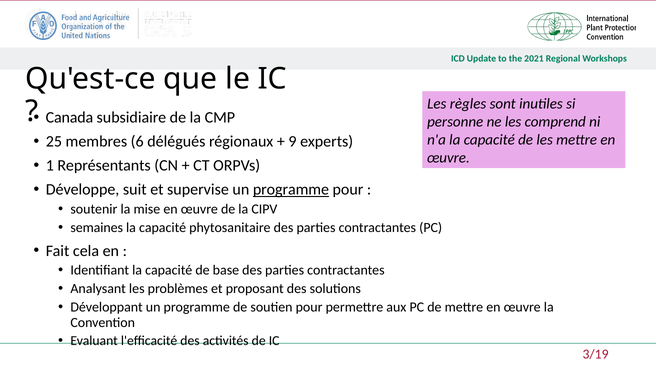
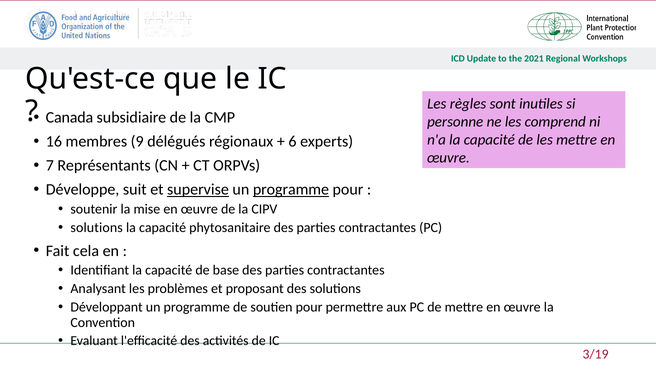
25: 25 -> 16 (54, 142)
6: 6 -> 9 (137, 142)
9: 9 -> 6 (293, 142)
1: 1 -> 7 (50, 166)
supervise underline: none -> present (198, 190)
semaines: semaines -> solutions (97, 228)
